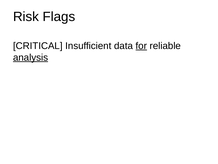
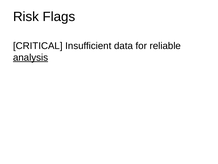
for underline: present -> none (141, 46)
